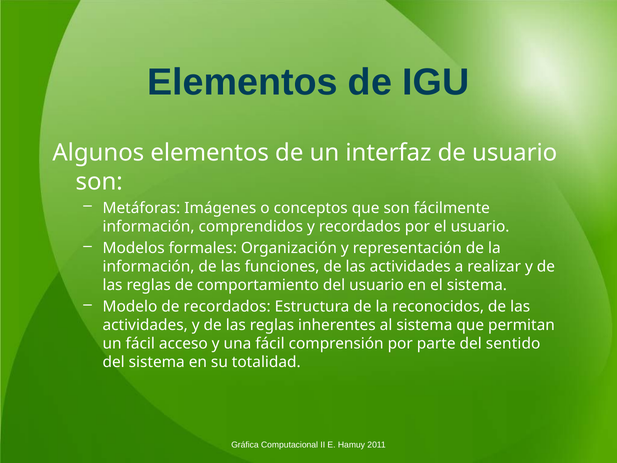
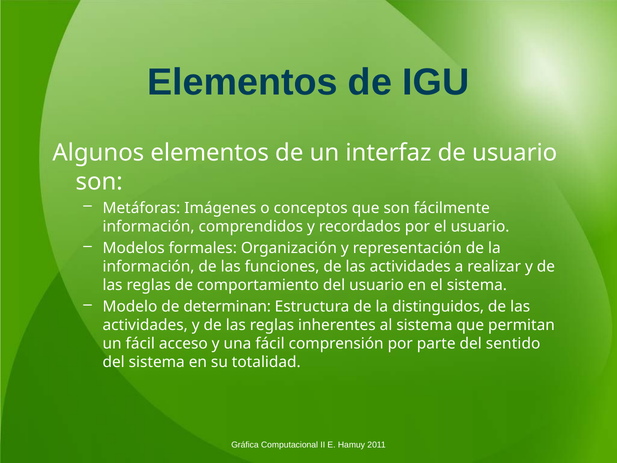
de recordados: recordados -> determinan (227, 307)
reconocidos: reconocidos -> distinguidos (438, 307)
